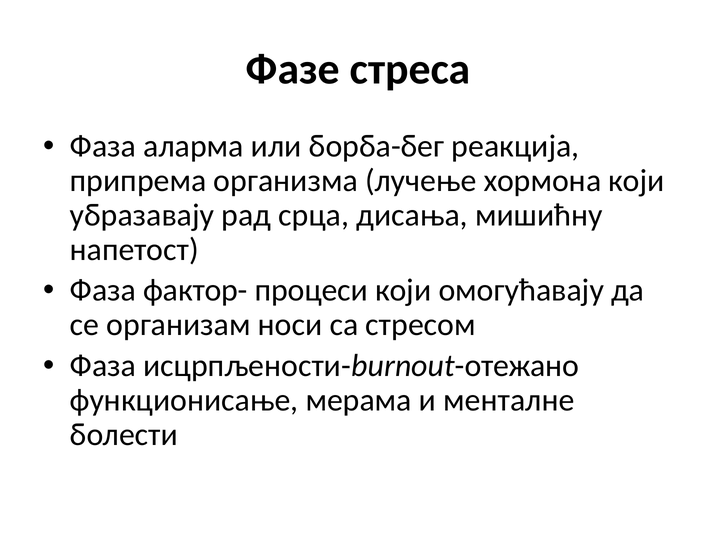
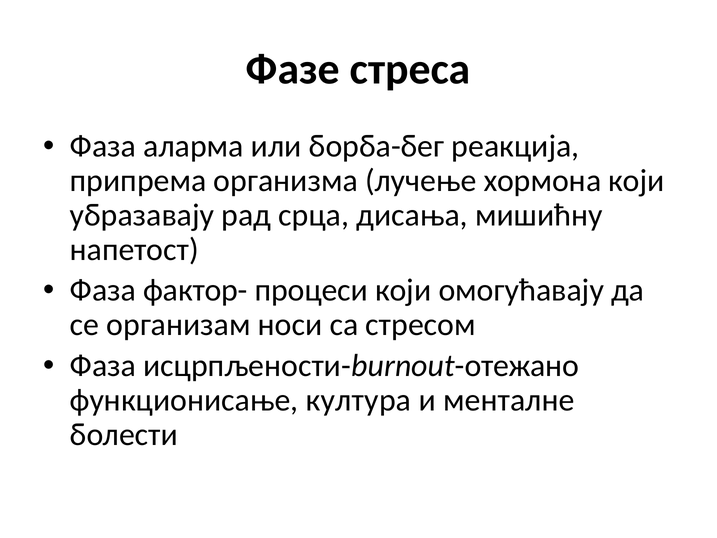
мерама: мерама -> култура (358, 400)
